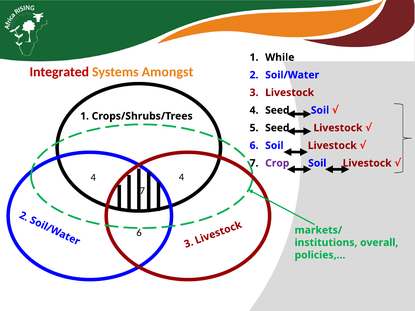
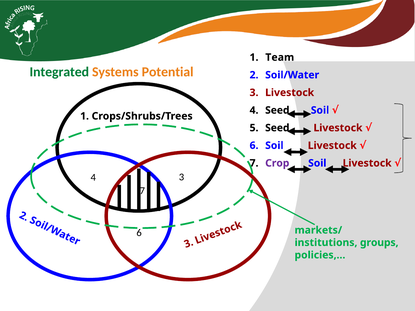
While: While -> Team (280, 57)
Integrated colour: red -> green (59, 72)
Amongst: Amongst -> Potential (168, 72)
4 4: 4 -> 3 (181, 177)
overall: overall -> groups (379, 243)
